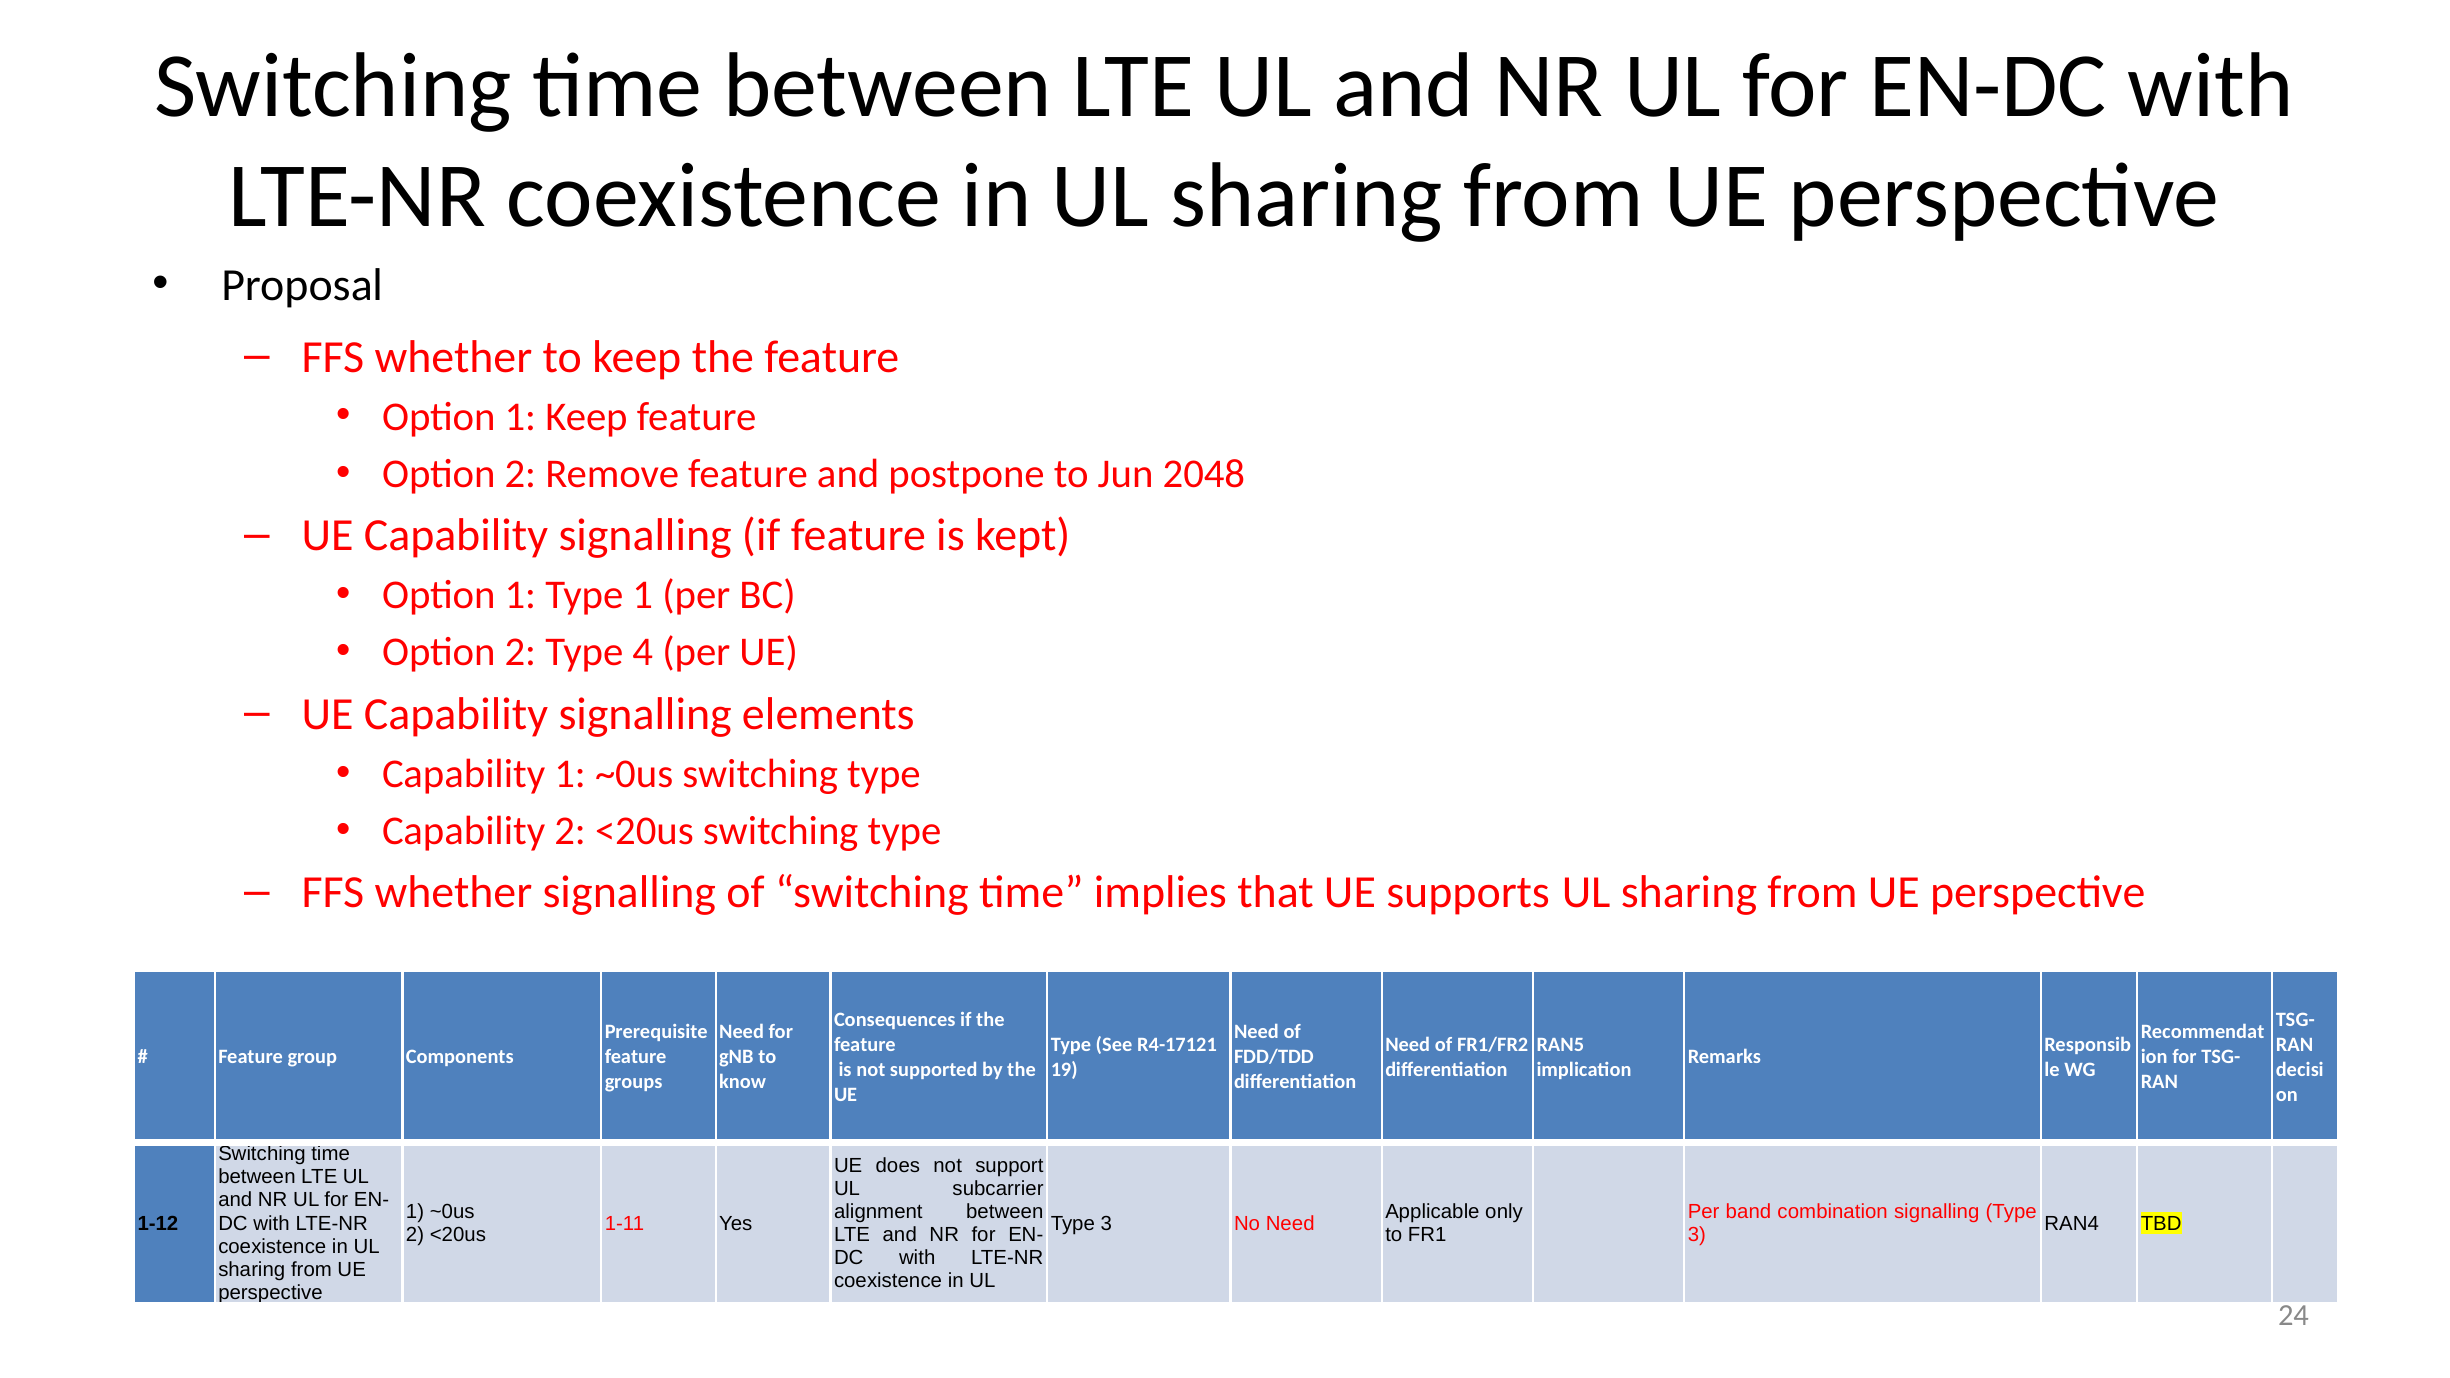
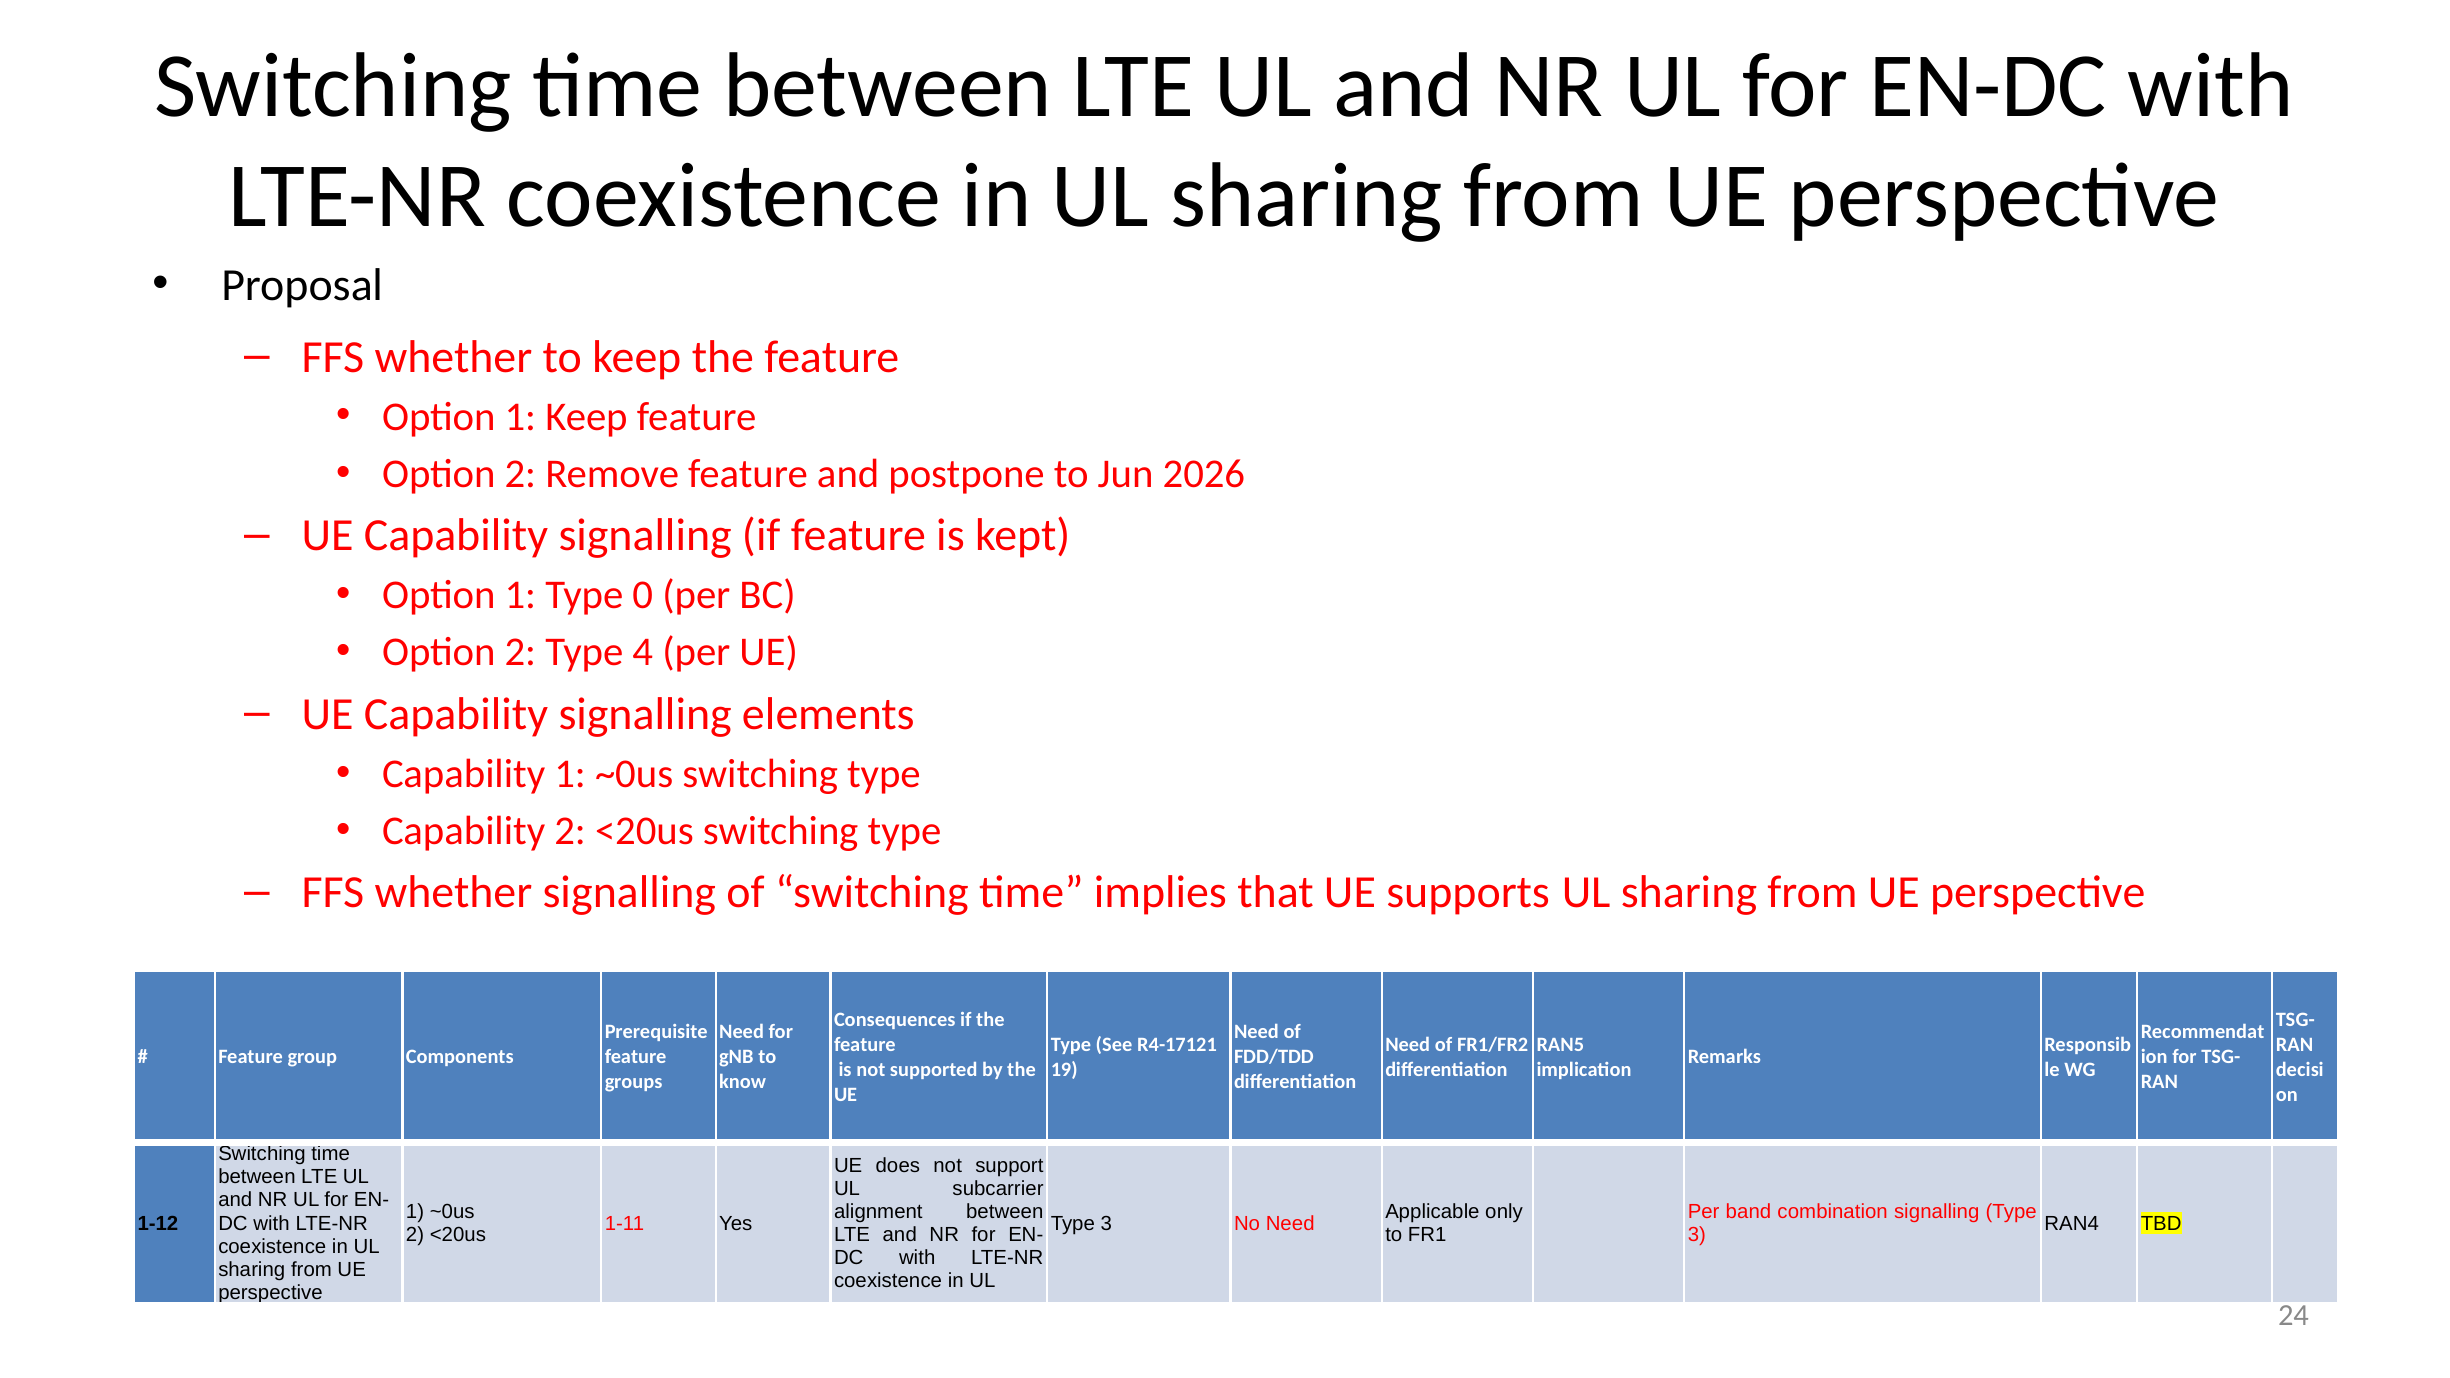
2048: 2048 -> 2026 (1204, 474)
Type 1: 1 -> 0 (643, 595)
